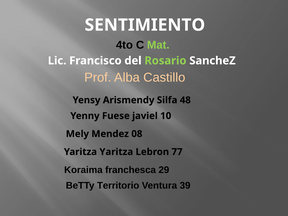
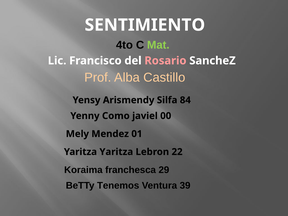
Rosario colour: light green -> pink (165, 61)
48: 48 -> 84 (185, 100)
Fuese: Fuese -> Como (116, 116)
10: 10 -> 00 (166, 116)
08: 08 -> 01 (137, 134)
77: 77 -> 22 (177, 152)
Territorio: Territorio -> Tenemos (118, 186)
